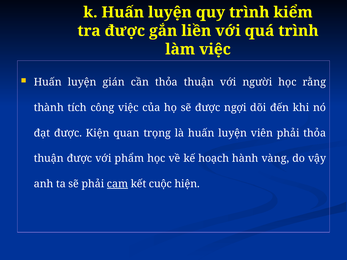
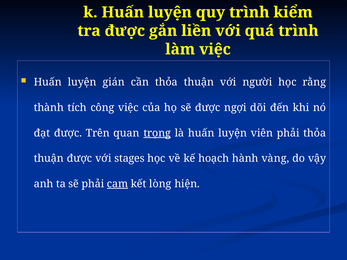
Kiện: Kiện -> Trên (98, 133)
trọng underline: none -> present (157, 133)
phẩm: phẩm -> stages (130, 159)
cuộc: cuộc -> lòng (160, 184)
